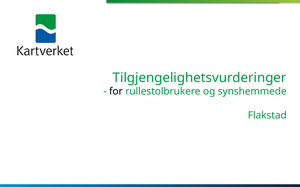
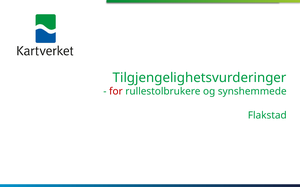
for colour: black -> red (116, 92)
